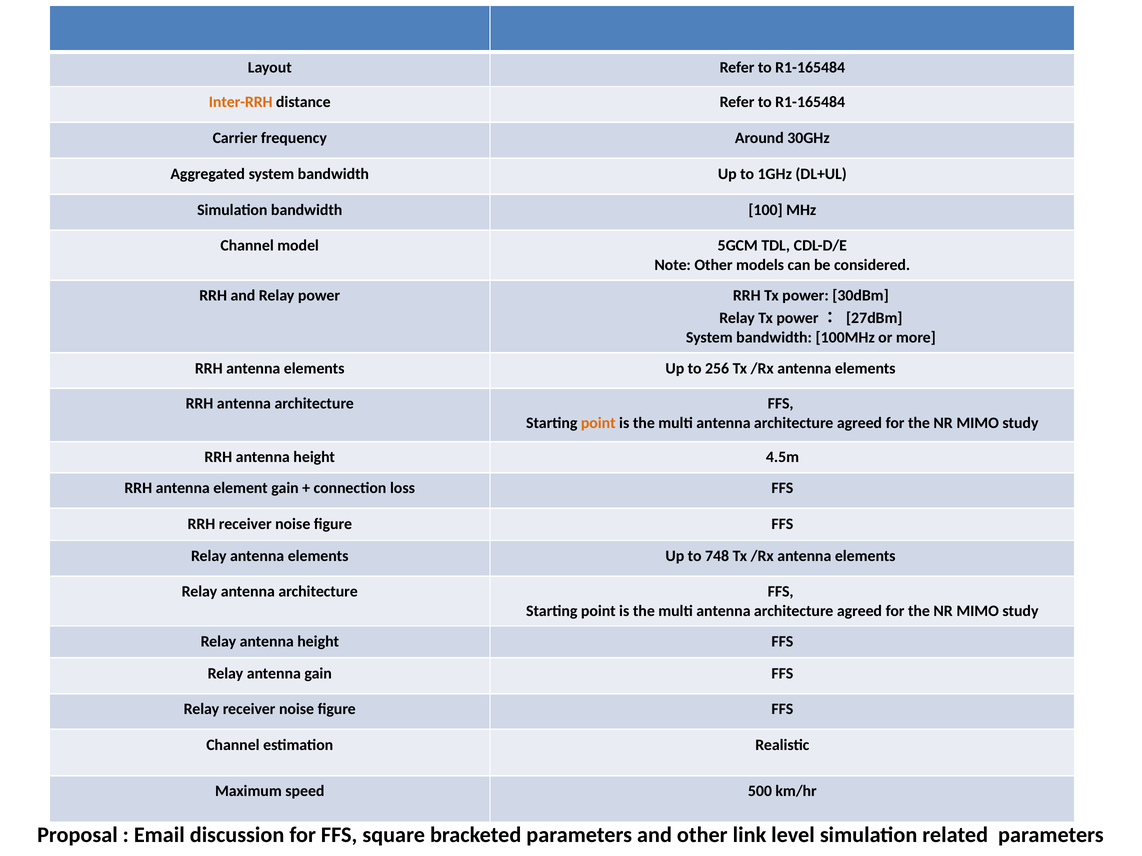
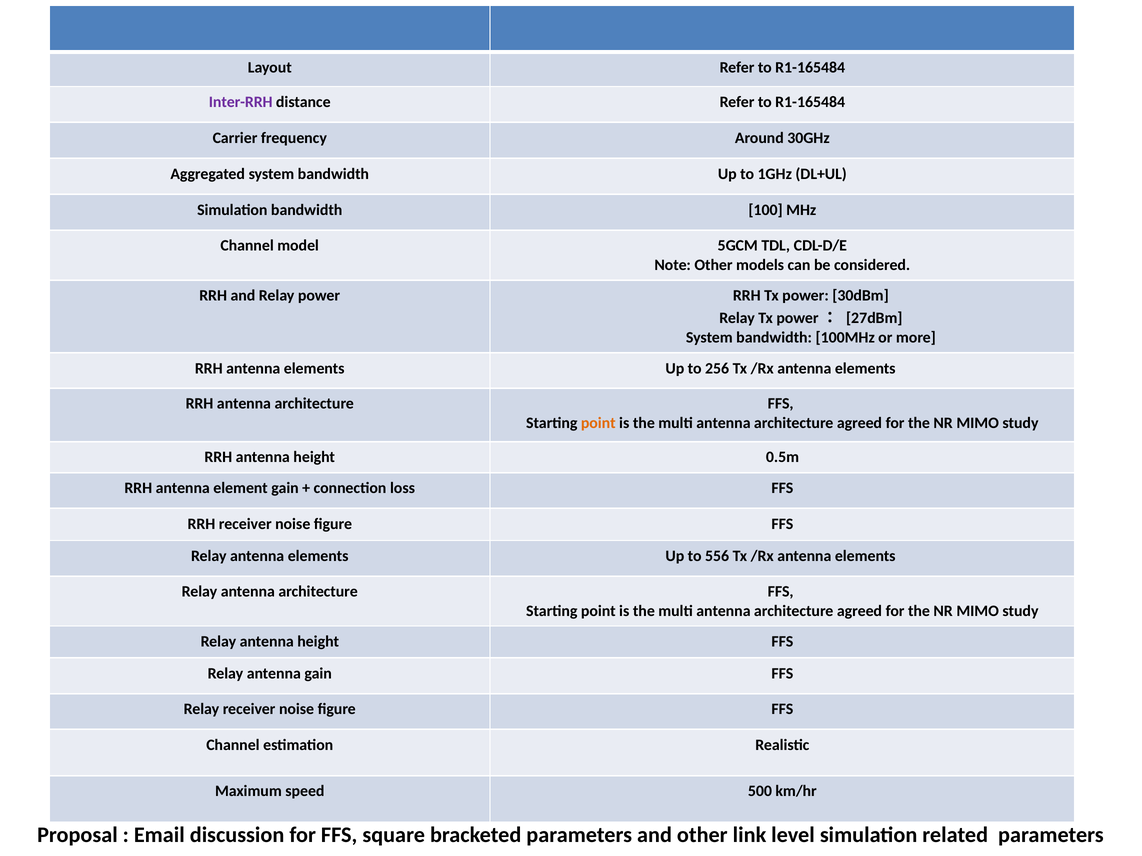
Inter-RRH colour: orange -> purple (241, 102)
4.5m: 4.5m -> 0.5m (782, 457)
748: 748 -> 556 (717, 556)
